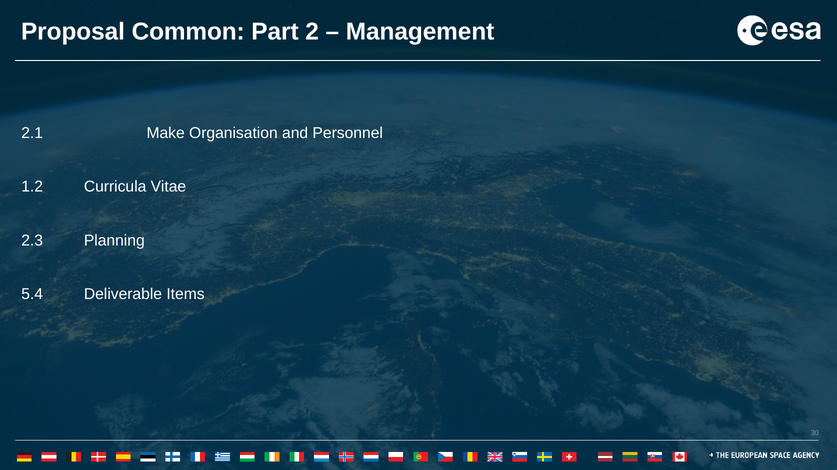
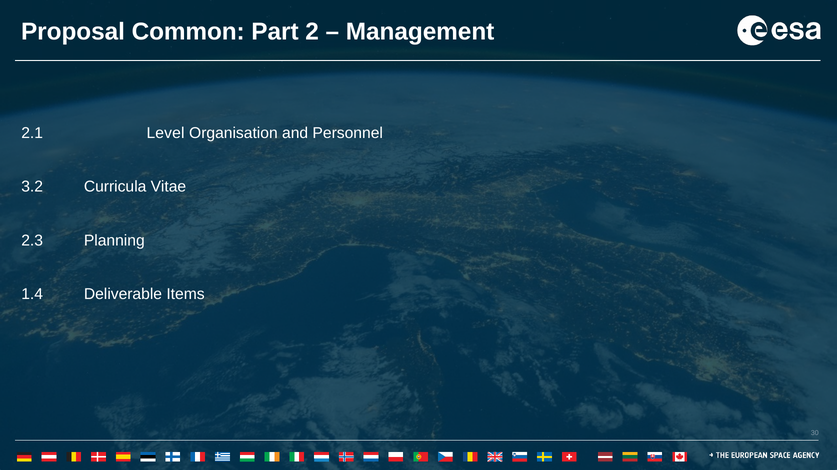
Make: Make -> Level (166, 133)
1.2: 1.2 -> 3.2 (32, 186)
5.4: 5.4 -> 1.4 (32, 294)
